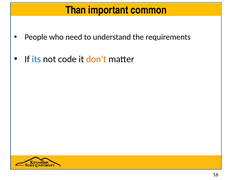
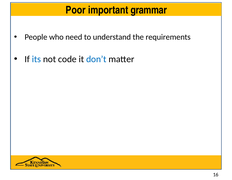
Than: Than -> Poor (76, 10)
common: common -> grammar (149, 10)
don’t colour: orange -> blue (96, 59)
